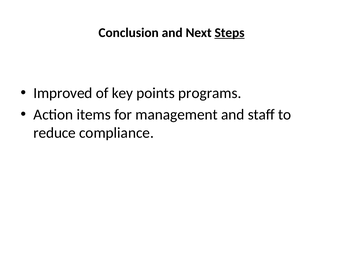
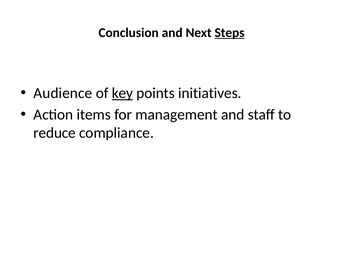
Improved: Improved -> Audience (63, 93)
key underline: none -> present (122, 93)
programs: programs -> initiatives (210, 93)
